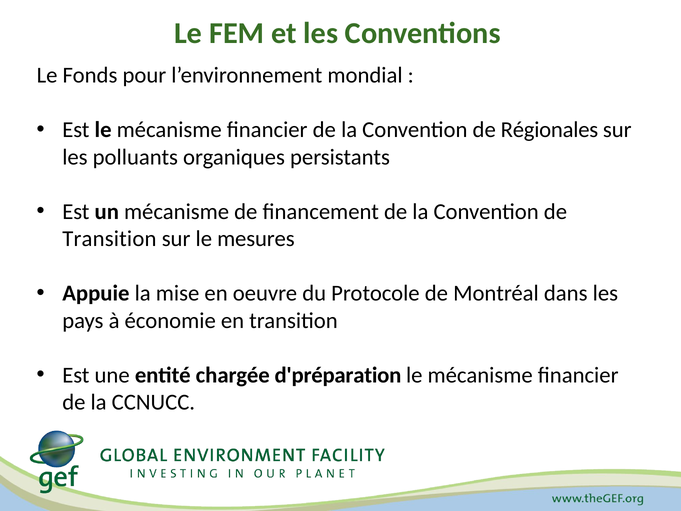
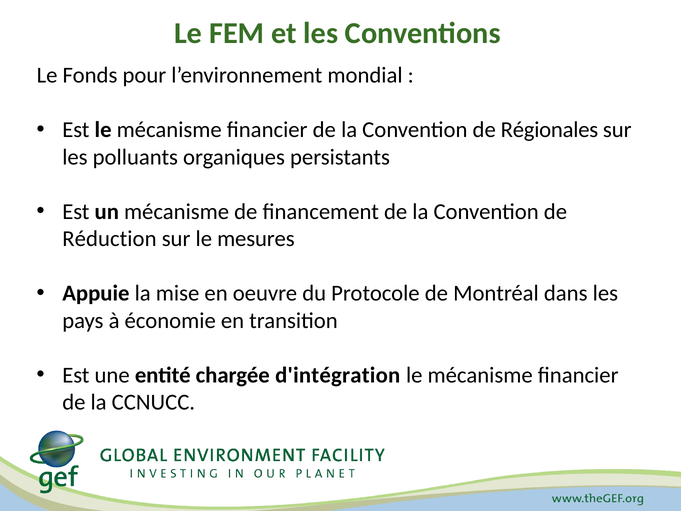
Transition: Transition -> Réduction (109, 239)
d'préparation: d'préparation -> d'intégration (338, 375)
